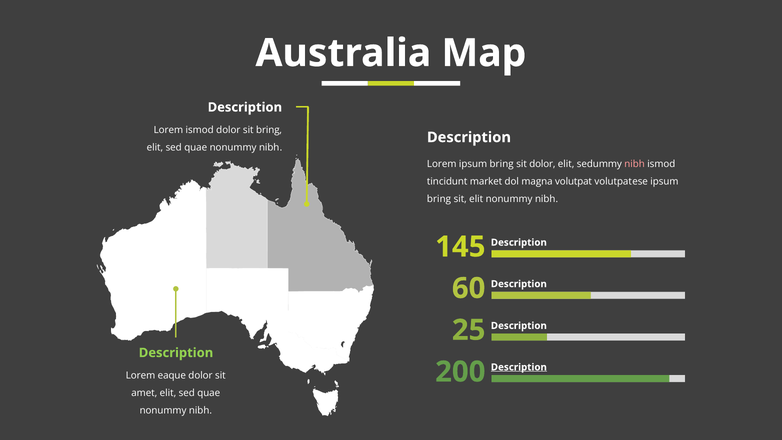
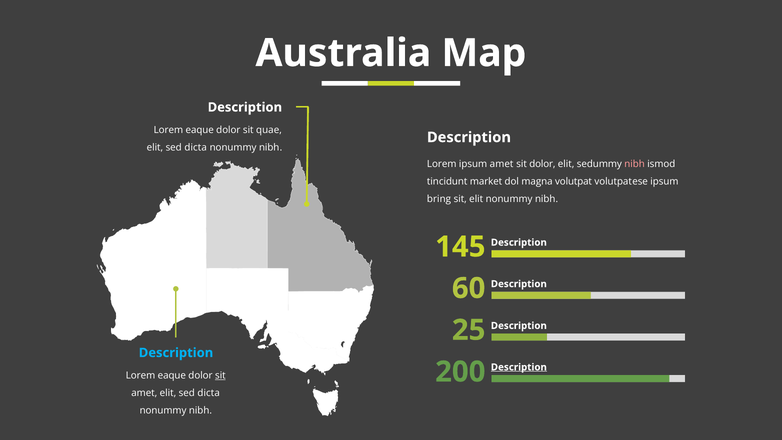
ismod: ismod -> eaque (200, 130)
sit bring: bring -> quae (269, 130)
quae: quae -> dicta (196, 147)
Lorem ipsum bring: bring -> amet (502, 164)
Description colour: light green -> light blue (176, 353)
sit underline: none -> present (220, 375)
amet elit sed quae: quae -> dicta (209, 393)
